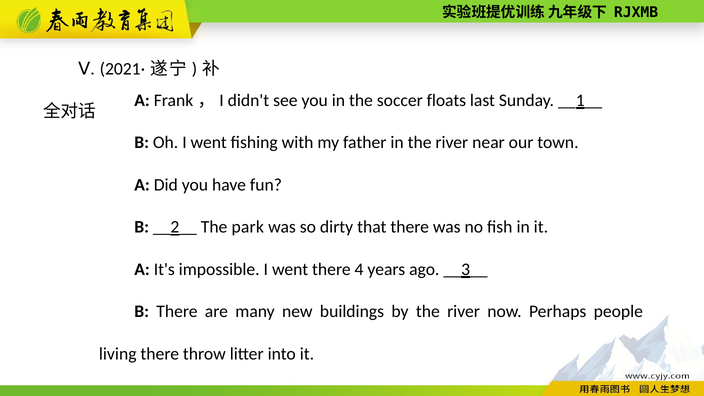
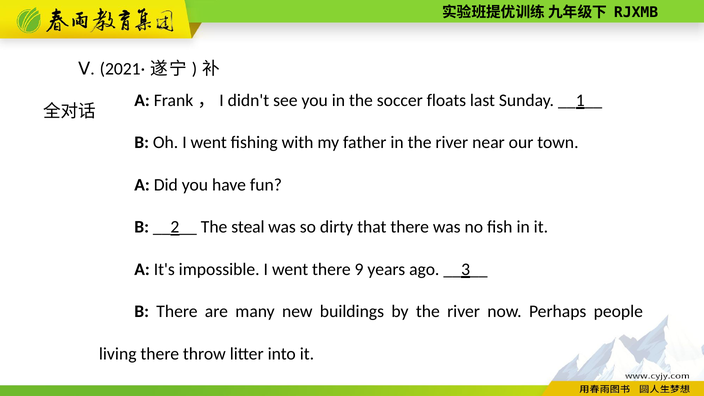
park: park -> steal (248, 227)
4: 4 -> 9 (359, 269)
